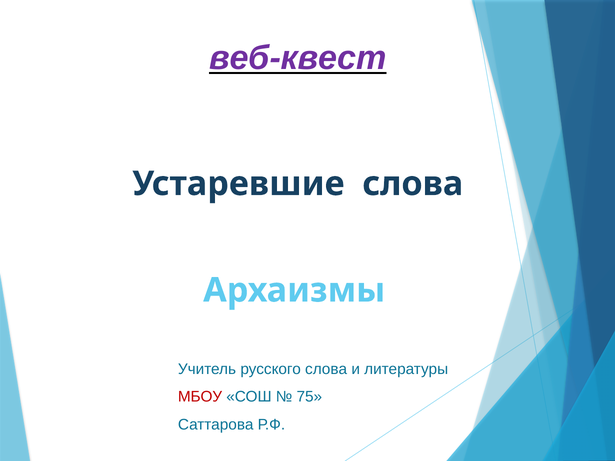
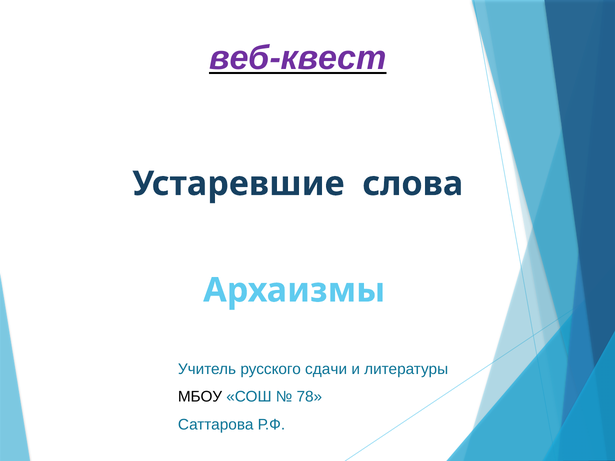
русского слова: слова -> сдачи (326, 369)
МБОУ colour: red -> black (200, 397)
75: 75 -> 78 (309, 397)
